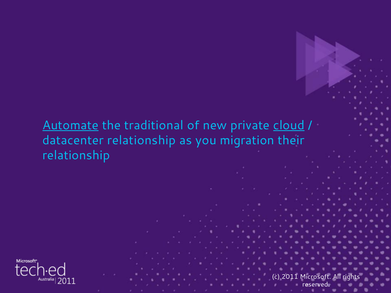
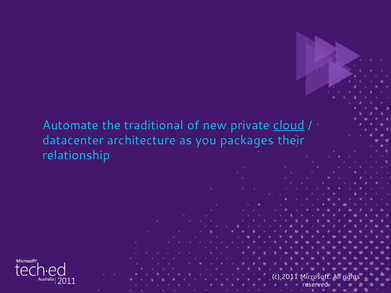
Automate underline: present -> none (70, 125)
datacenter relationship: relationship -> architecture (141, 140)
migration: migration -> packages (247, 140)
